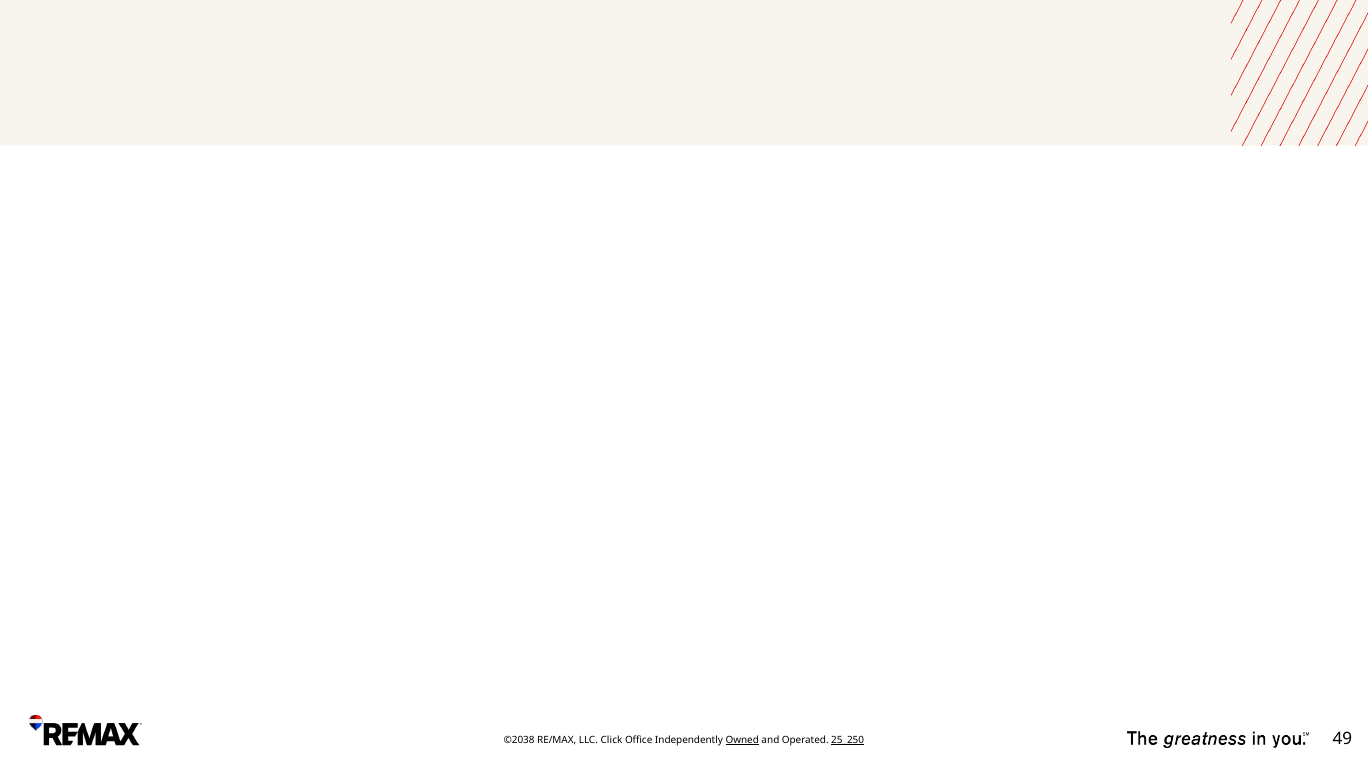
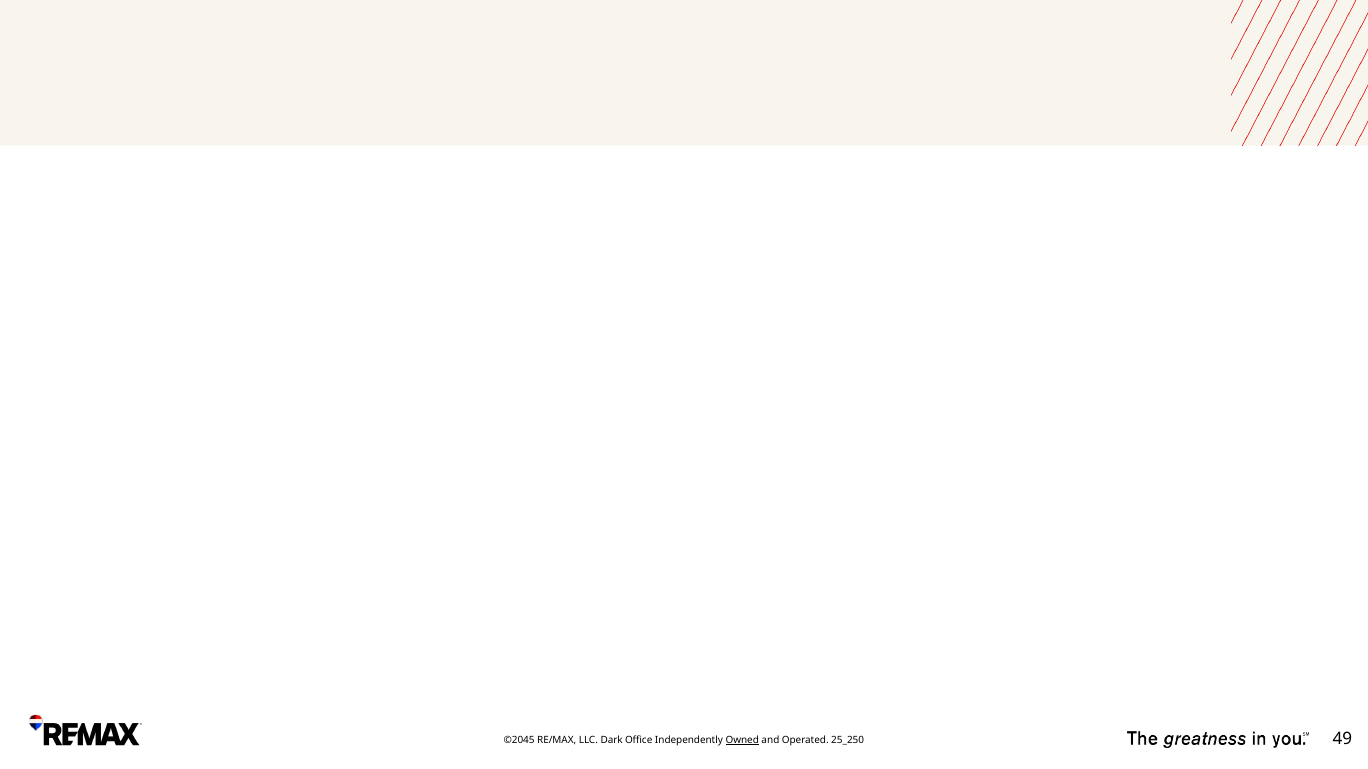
©2038: ©2038 -> ©2045 (519, 740)
Click: Click -> Dark (612, 740)
25_250 underline: present -> none (848, 740)
